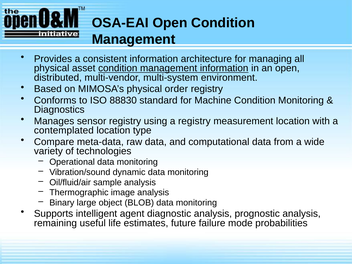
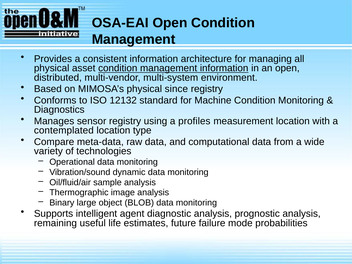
order: order -> since (176, 89)
88830: 88830 -> 12132 (123, 100)
a registry: registry -> profiles (194, 121)
